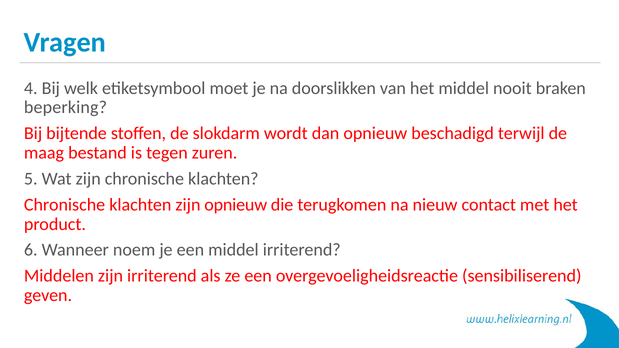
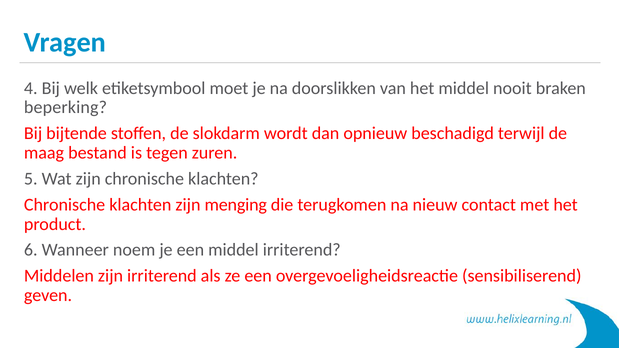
zijn opnieuw: opnieuw -> menging (236, 205)
